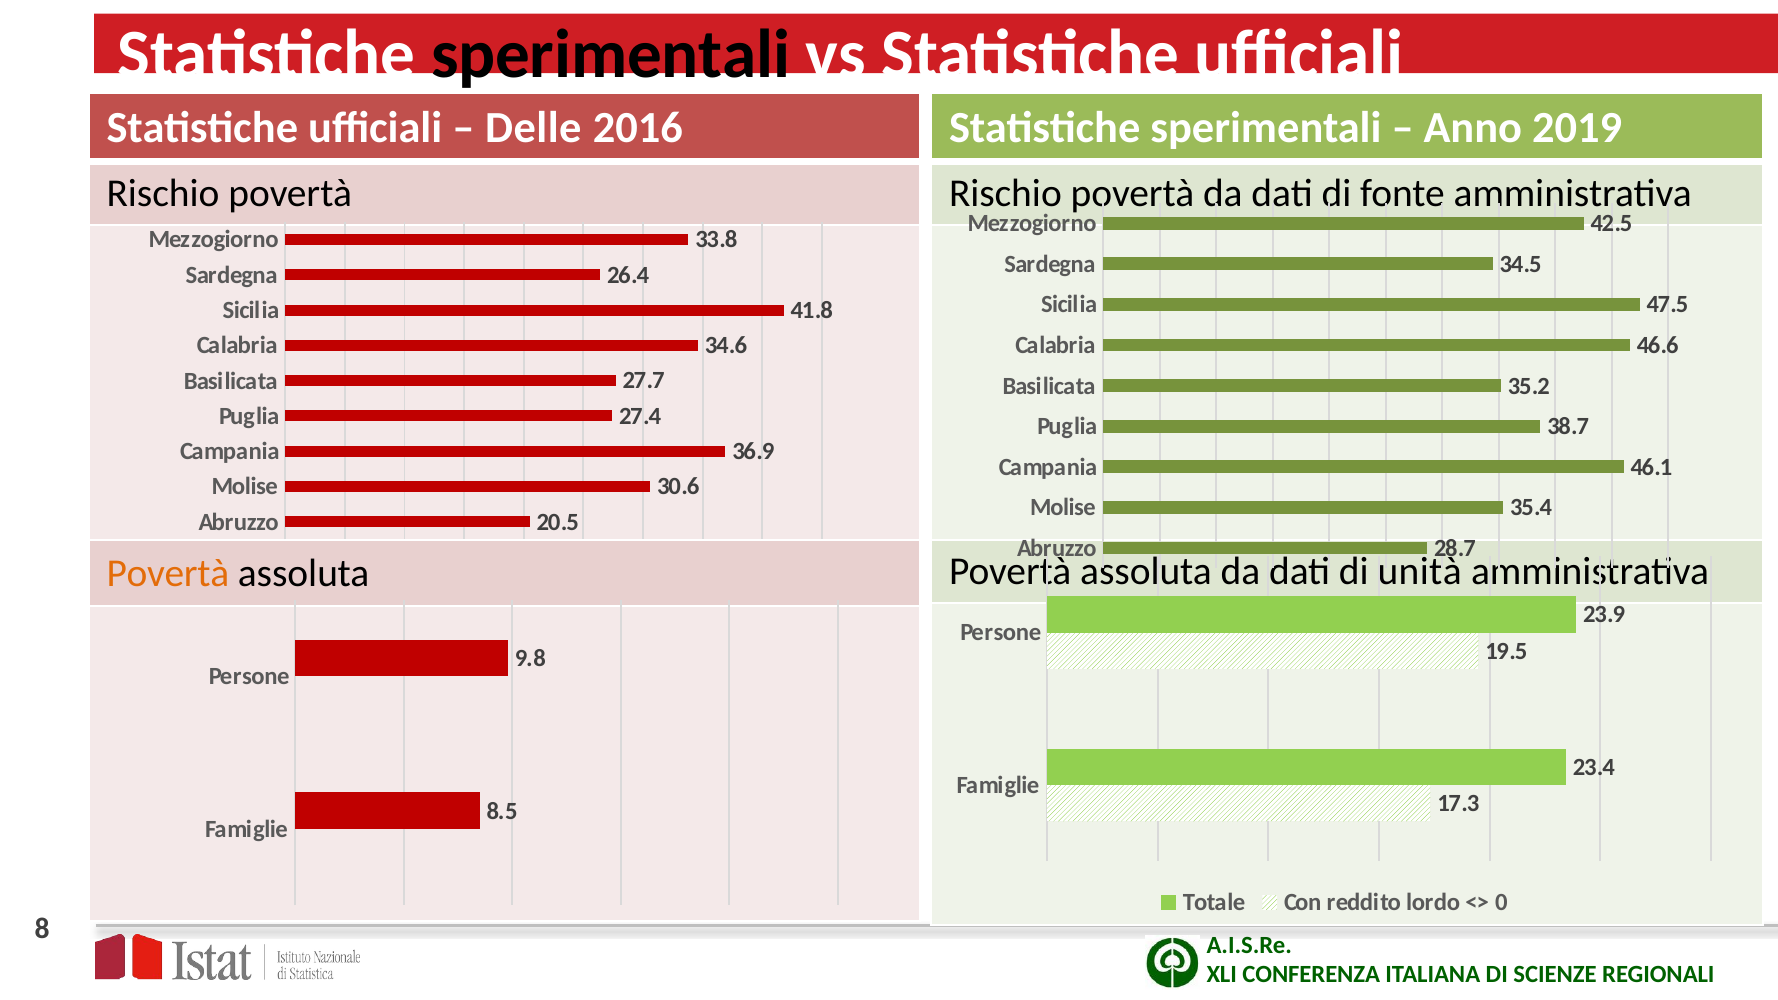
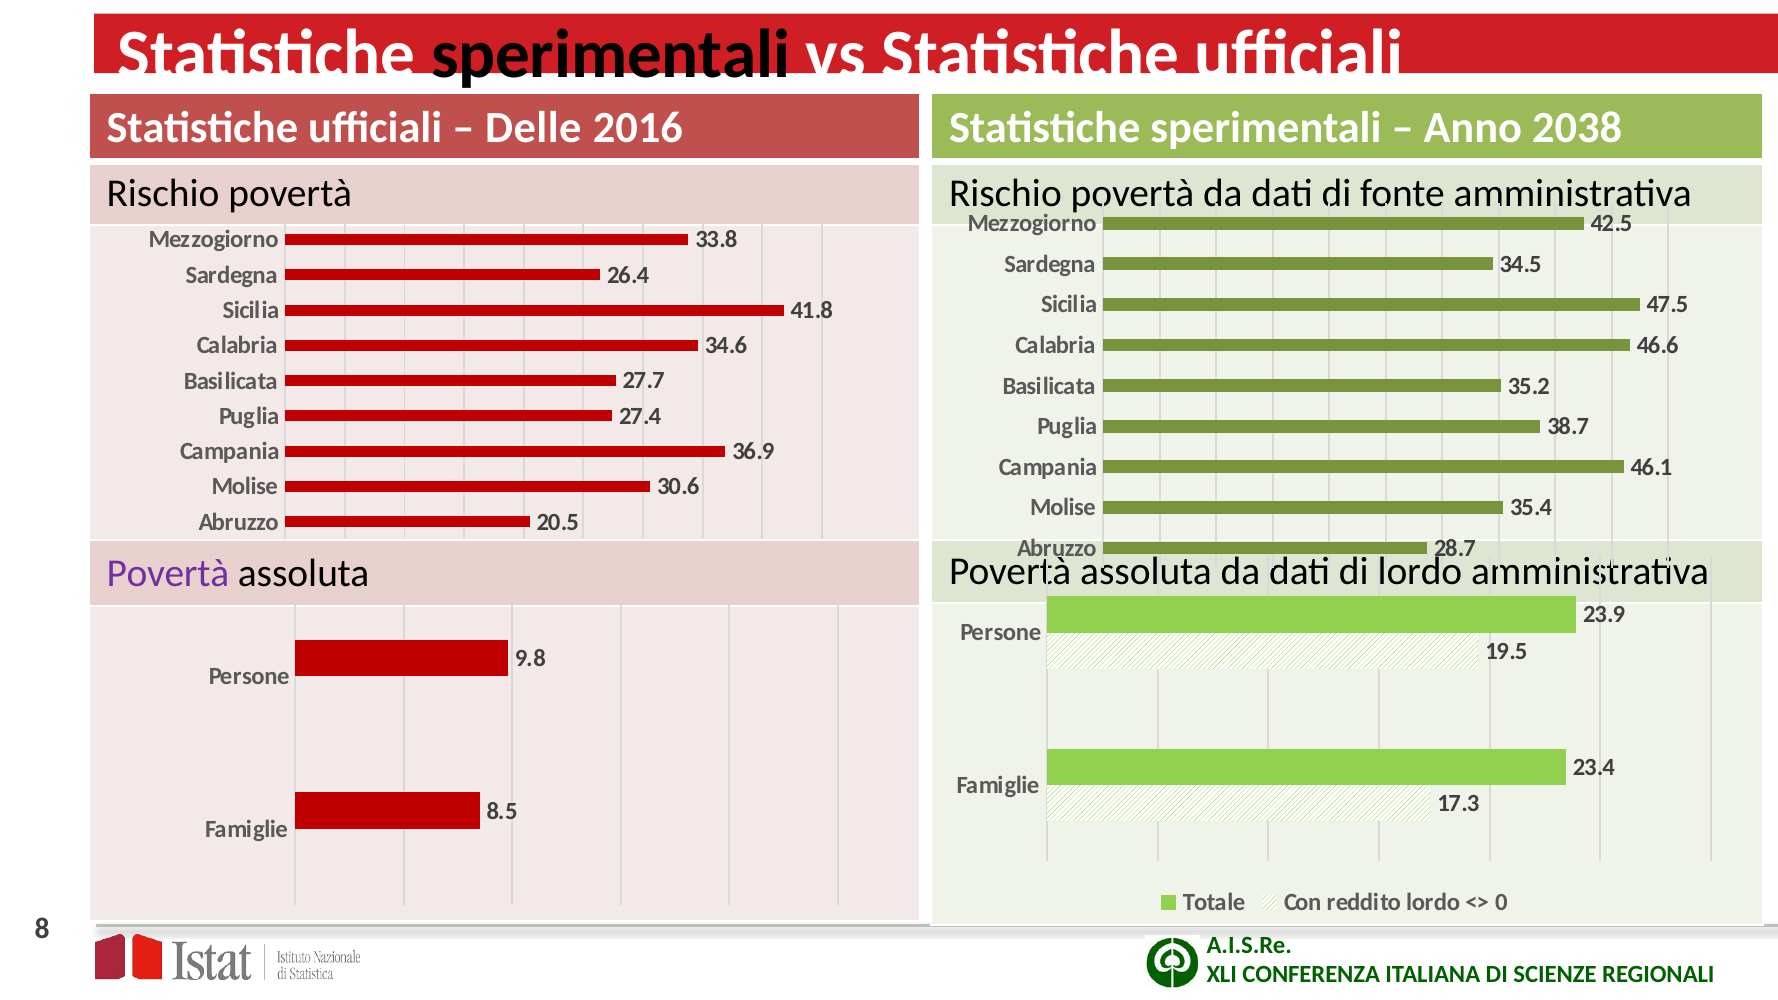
2019: 2019 -> 2038 (1577, 128)
di unità: unità -> lordo (1420, 571)
Povertà colour: orange -> purple (168, 573)
